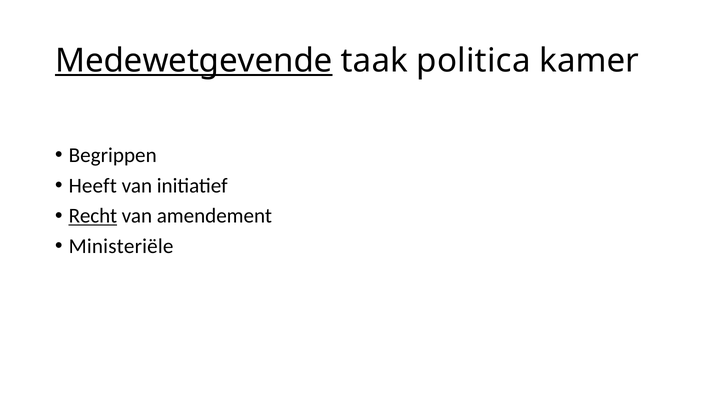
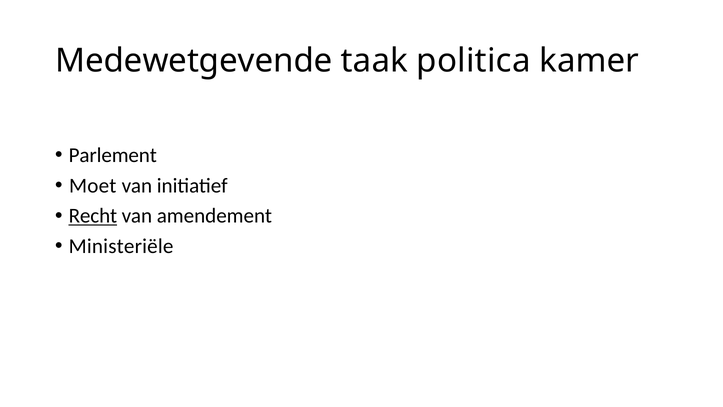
Medewetgevende underline: present -> none (194, 61)
Begrippen: Begrippen -> Parlement (113, 155)
Heeft: Heeft -> Moet (93, 185)
